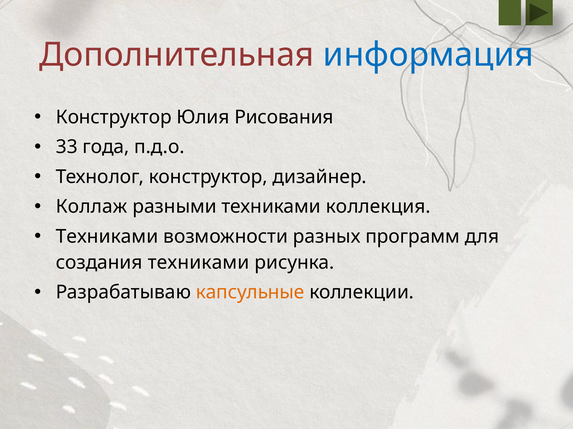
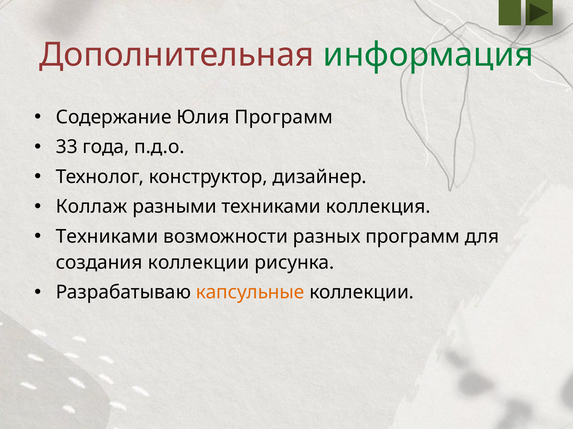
информация colour: blue -> green (428, 55)
Конструктор: Конструктор -> Содержание (114, 117)
Юлия Рисования: Рисования -> Программ (284, 117)
создания техниками: техниками -> коллекции (198, 263)
